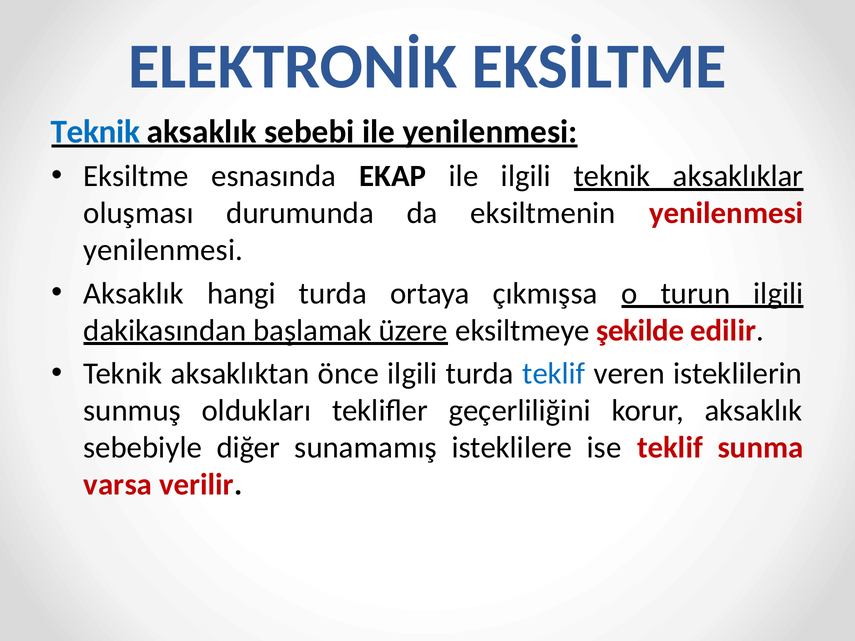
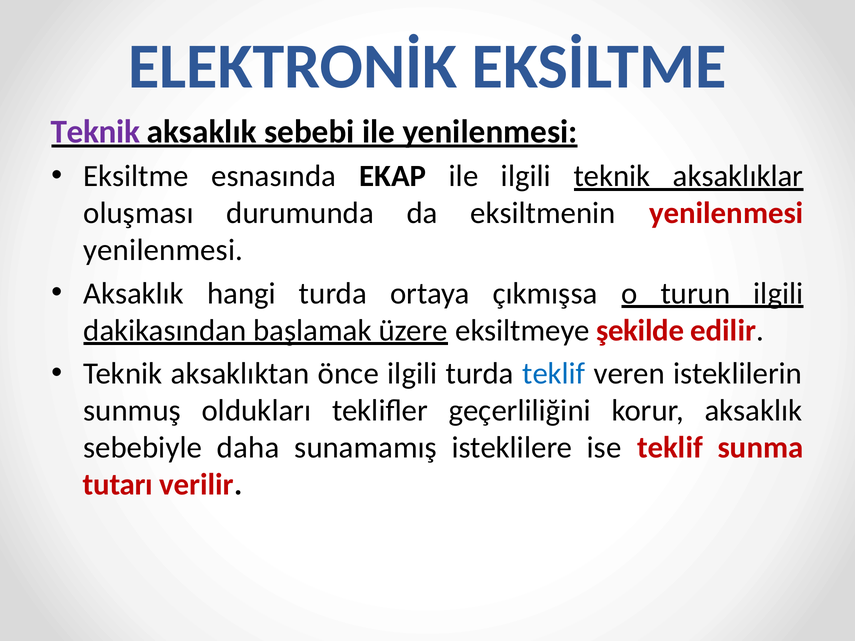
Teknik colour: blue -> purple (95, 132)
diğer: diğer -> daha (248, 448)
varsa: varsa -> tutarı (118, 485)
